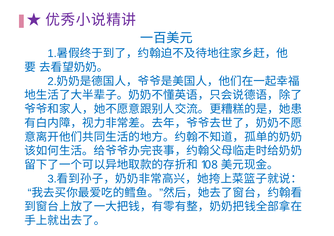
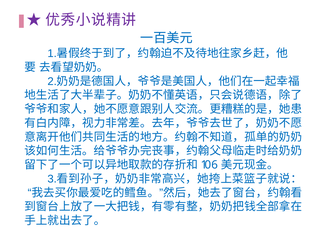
8: 8 -> 6 (215, 165)
